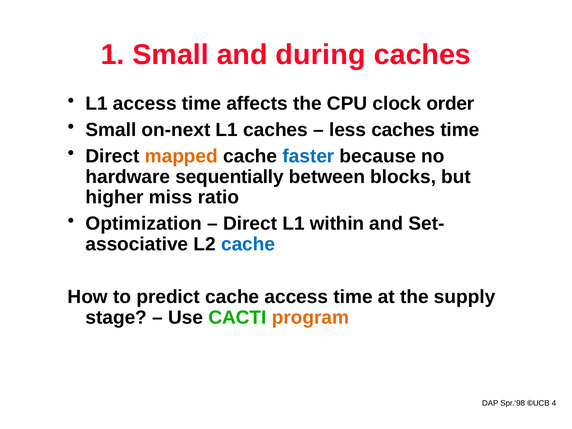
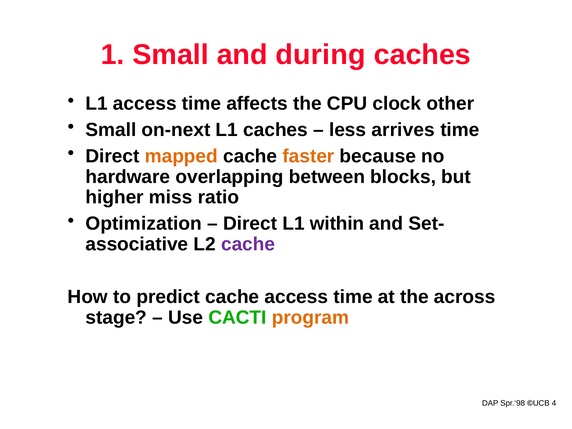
order: order -> other (450, 104)
less caches: caches -> arrives (403, 130)
faster colour: blue -> orange (308, 156)
sequentially: sequentially -> overlapping (229, 177)
cache colour: blue -> purple (248, 244)
supply: supply -> across (465, 297)
